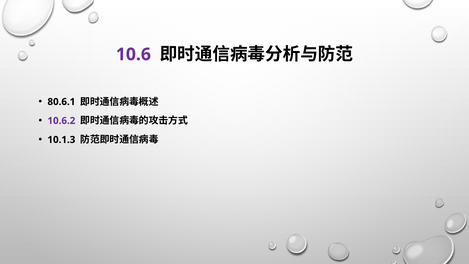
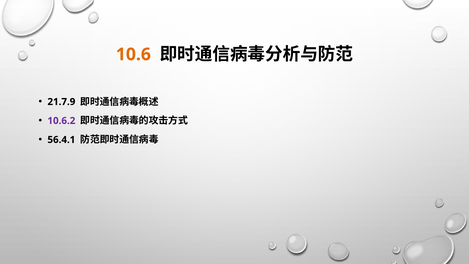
10.6 colour: purple -> orange (133, 54)
80.6.1: 80.6.1 -> 21.7.9 (61, 102)
10.1.3: 10.1.3 -> 56.4.1 (61, 140)
